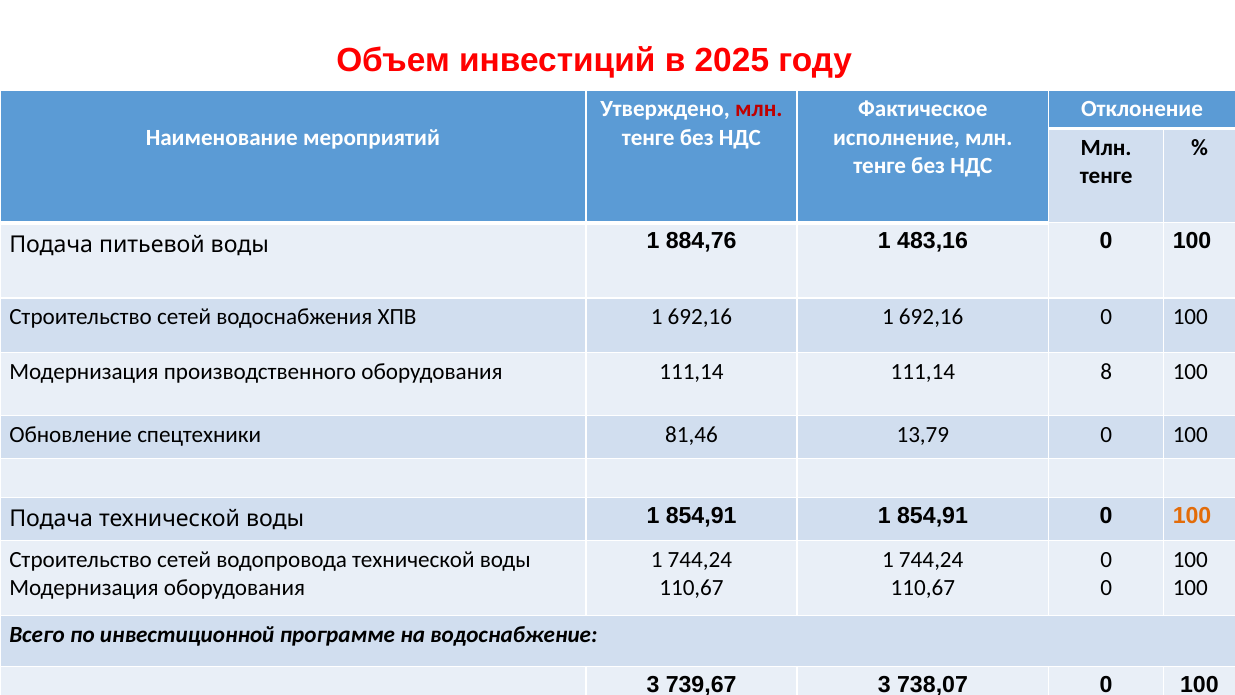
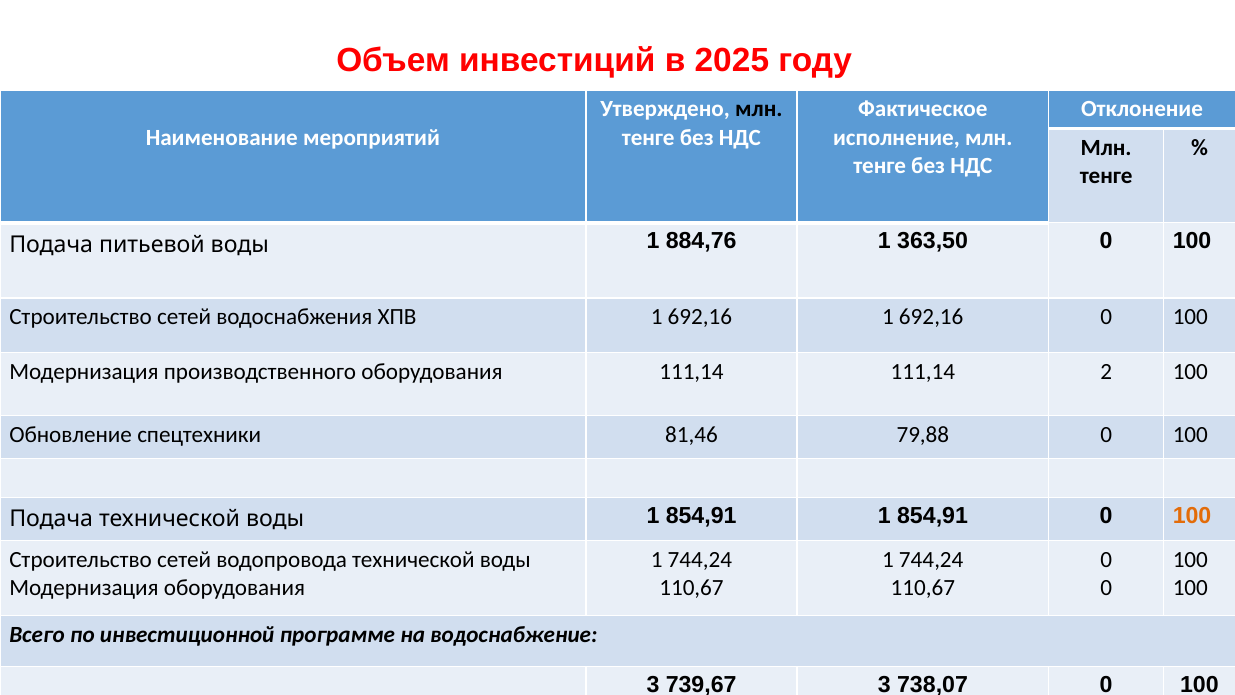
млн colour: red -> black (759, 109)
483,16: 483,16 -> 363,50 (933, 241)
8: 8 -> 2 (1106, 371)
13,79: 13,79 -> 79,88 (923, 435)
